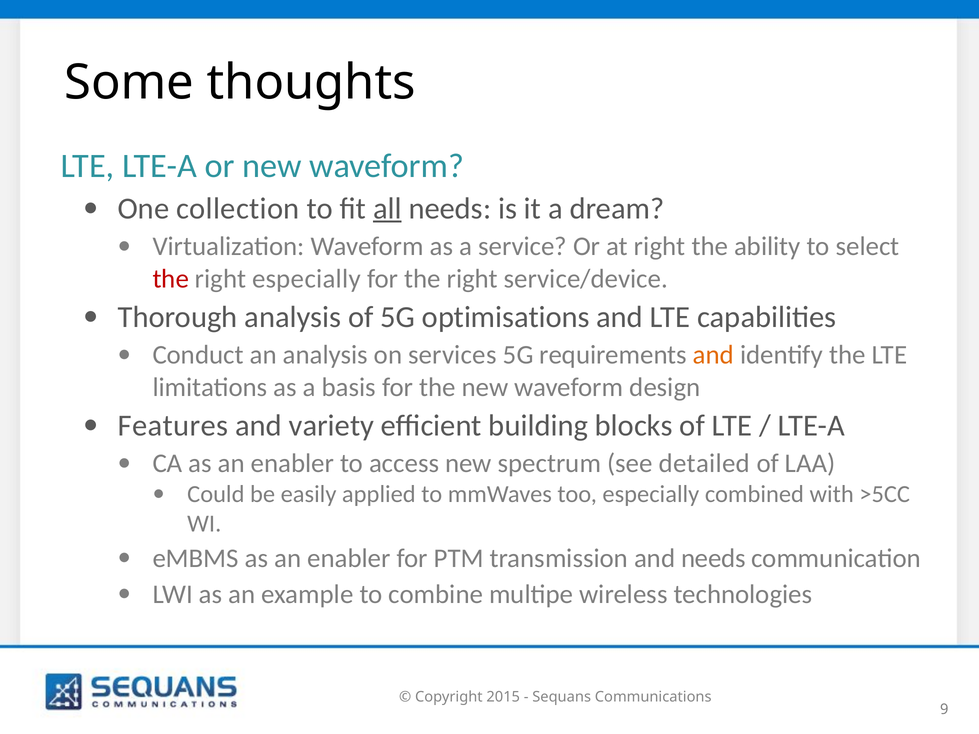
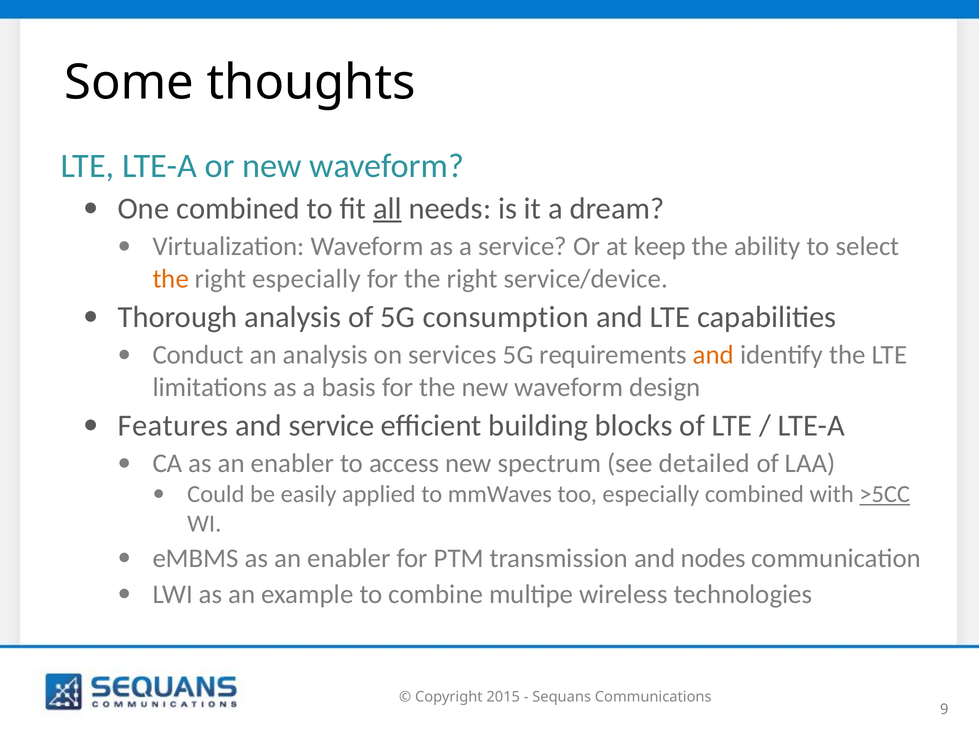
One collection: collection -> combined (238, 209)
at right: right -> keep (660, 246)
the colour: red -> orange (171, 279)
optimisations: optimisations -> consumption (506, 317)
and variety: variety -> service (332, 426)
>5CC underline: none -> present (885, 494)
and needs: needs -> nodes (713, 558)
